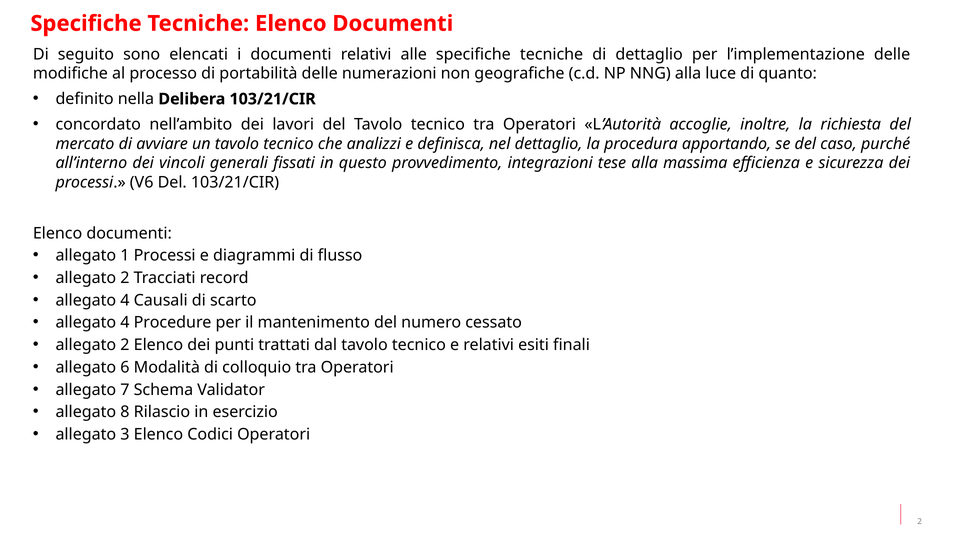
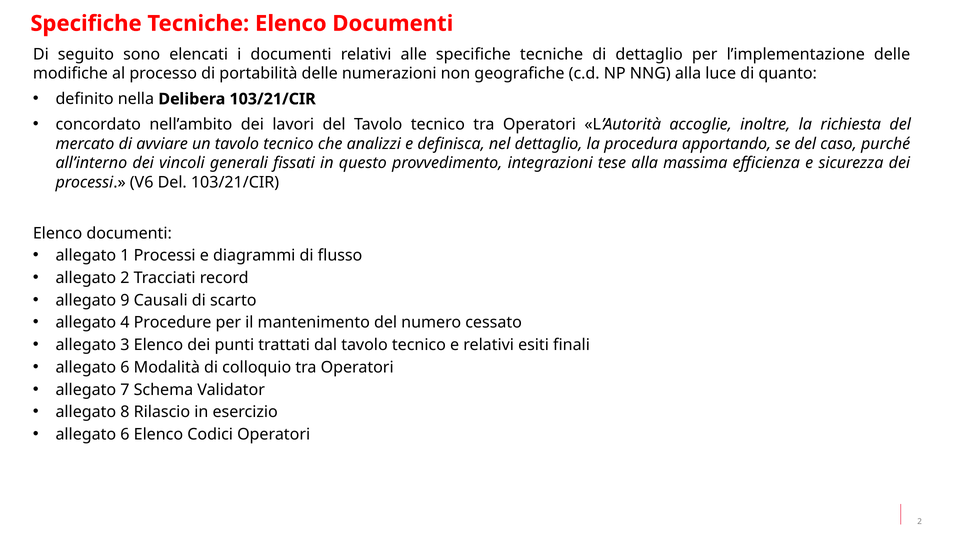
4: 4 -> 9 (125, 300)
2: 2 -> 3 (125, 345)
3: 3 -> 6 (125, 434)
